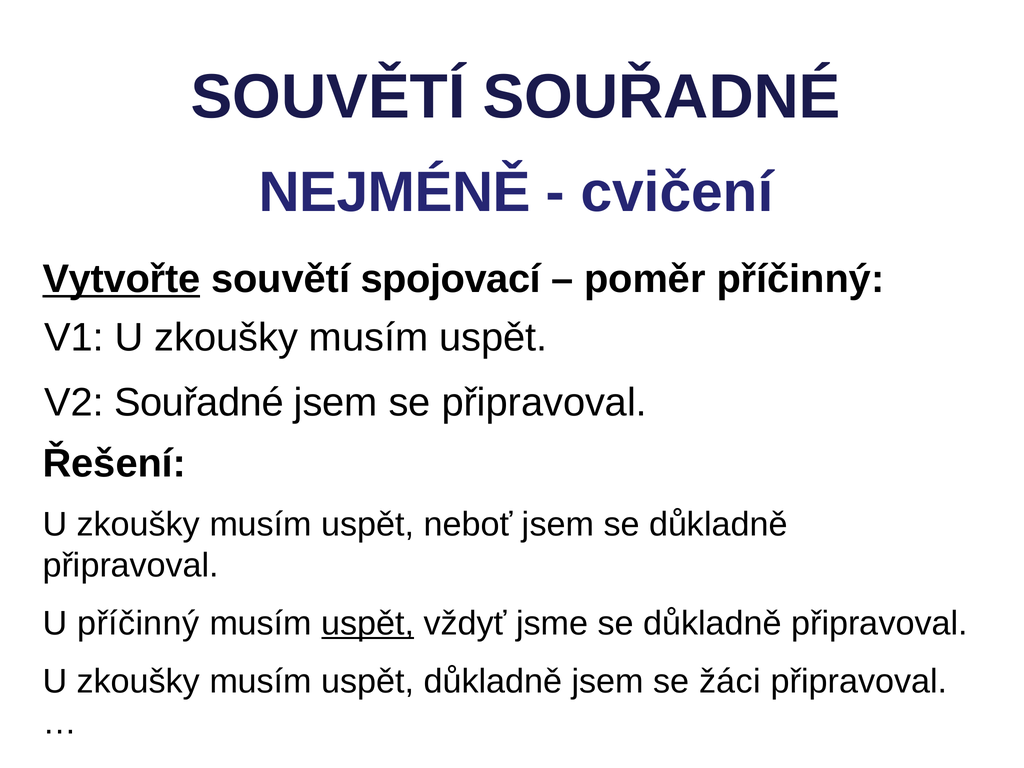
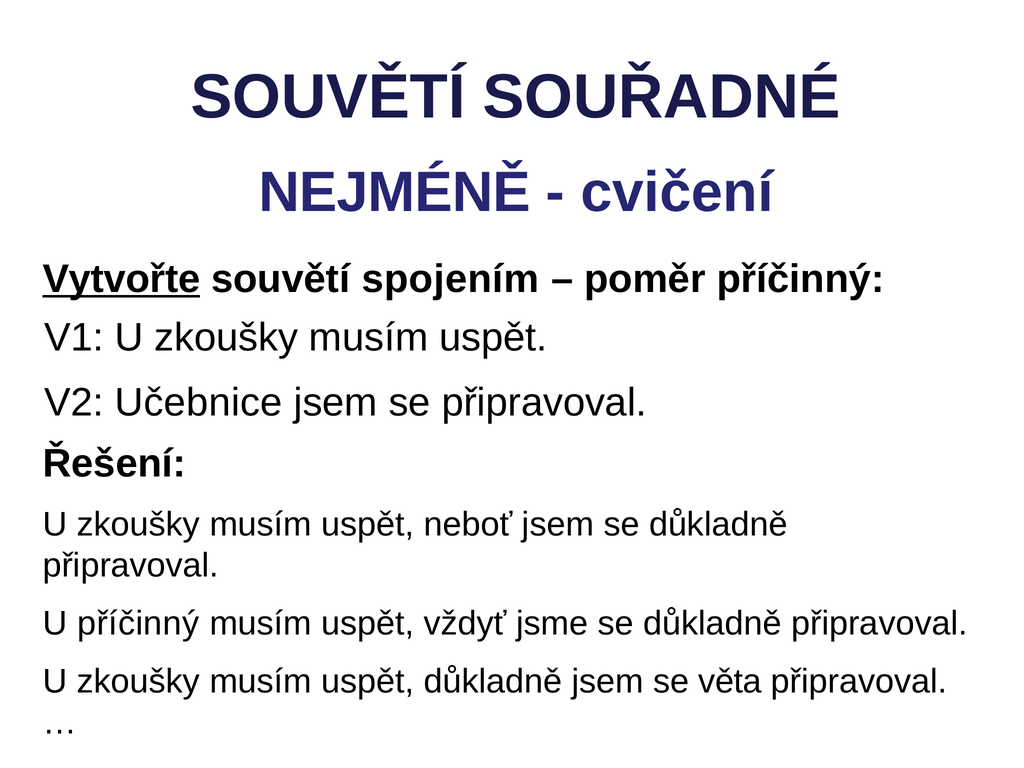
spojovací: spojovací -> spojením (450, 279)
V2 Souřadné: Souřadné -> Učebnice (199, 403)
uspět underline: present -> none (368, 623)
žáci: žáci -> věta (730, 682)
